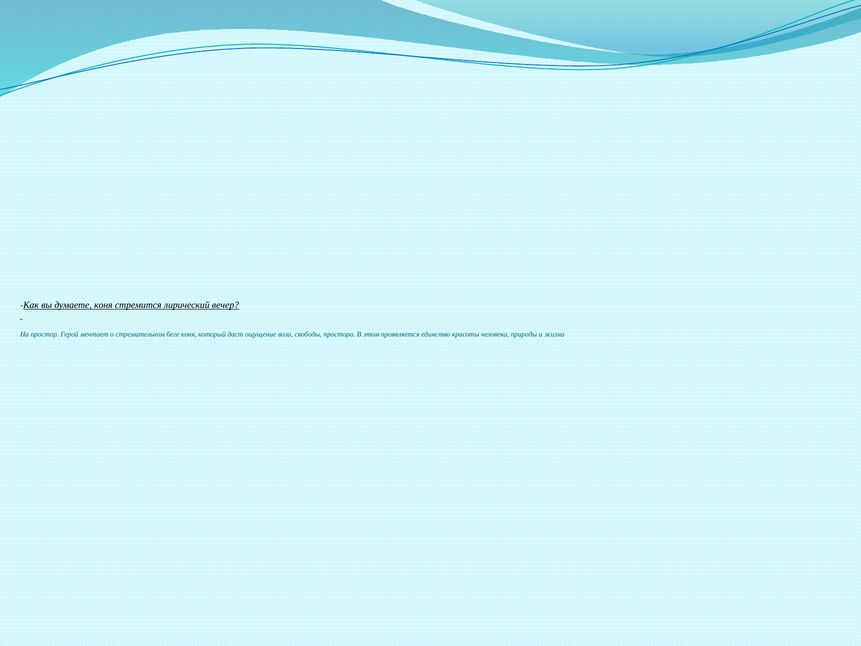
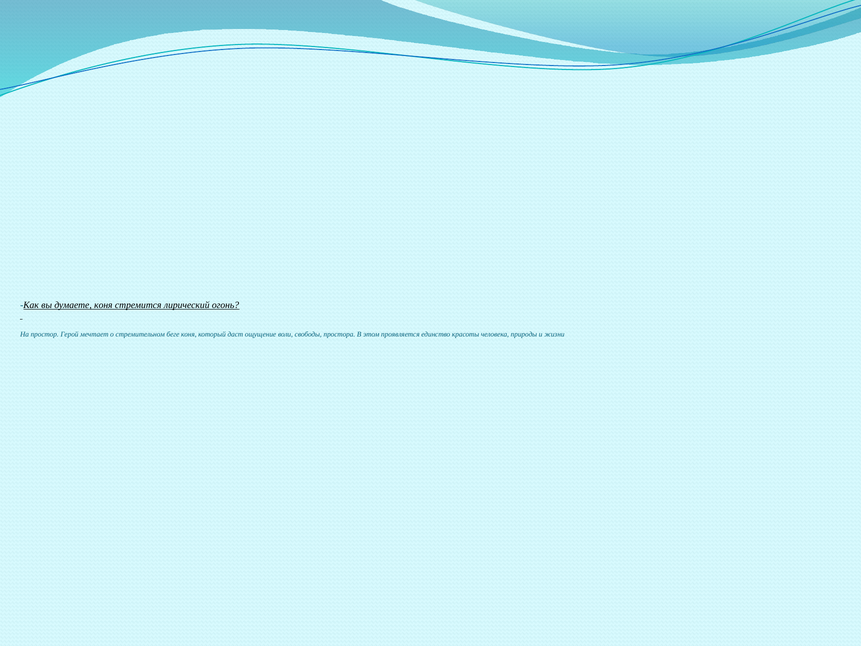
вечер: вечер -> огонь (226, 305)
